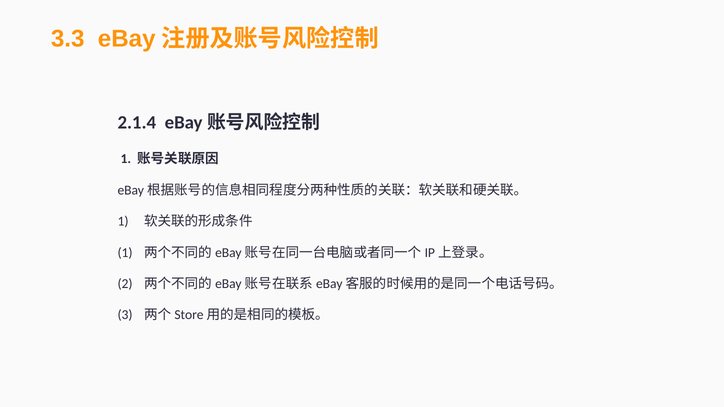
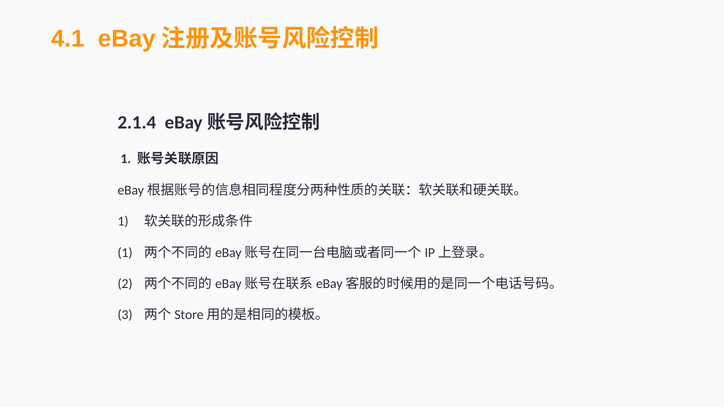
3.3: 3.3 -> 4.1 (68, 39)
